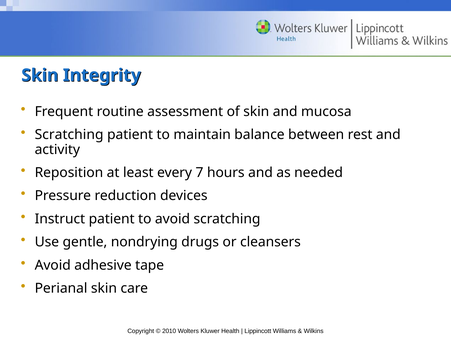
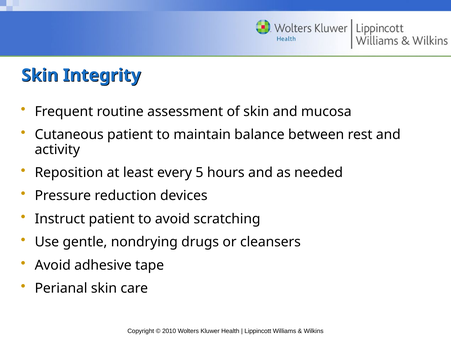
Scratching: Scratching -> Cutaneous (69, 135)
7: 7 -> 5 (200, 173)
